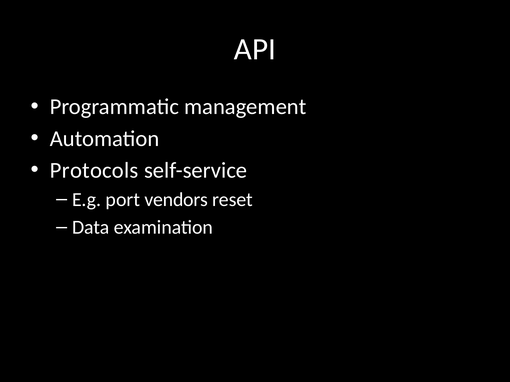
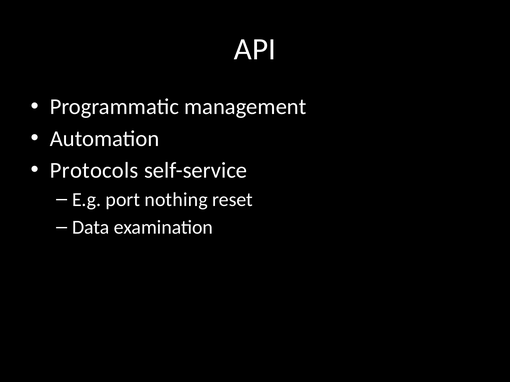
vendors: vendors -> nothing (176, 200)
